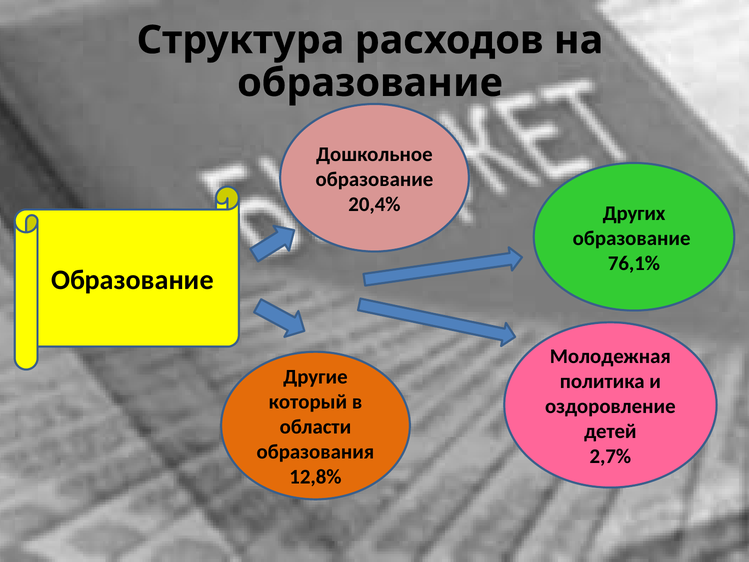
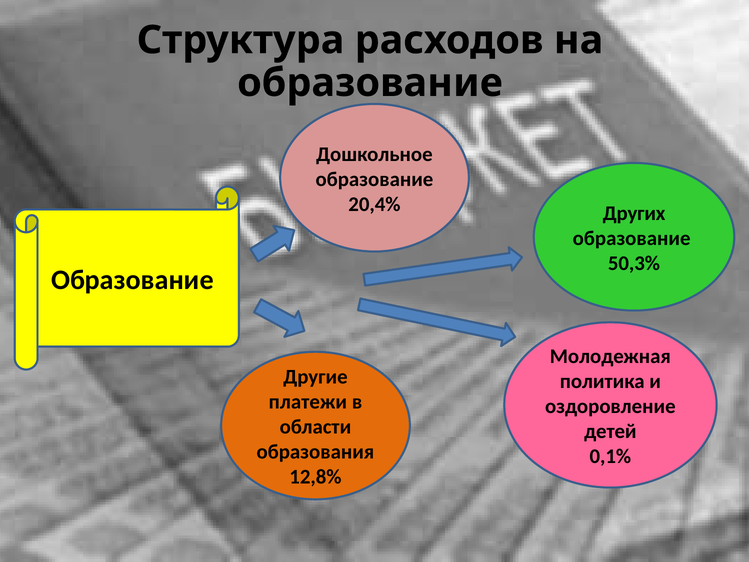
76,1%: 76,1% -> 50,3% (634, 263)
который: который -> платежи (308, 402)
2,7%: 2,7% -> 0,1% (610, 456)
